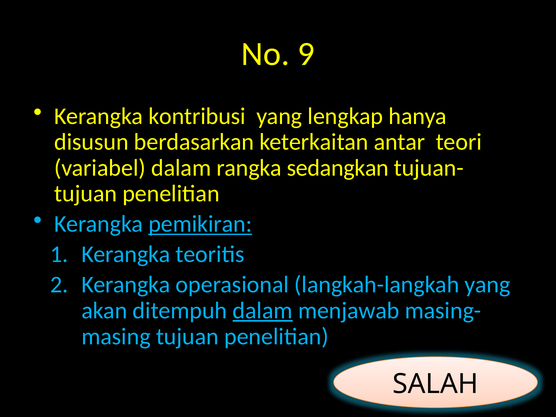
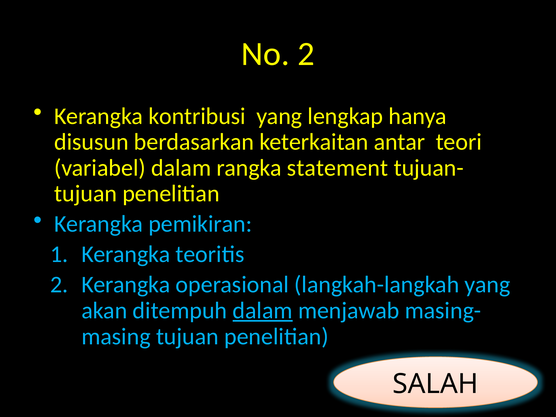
No 9: 9 -> 2 (306, 54)
sedangkan: sedangkan -> statement (338, 168)
pemikiran underline: present -> none (200, 224)
